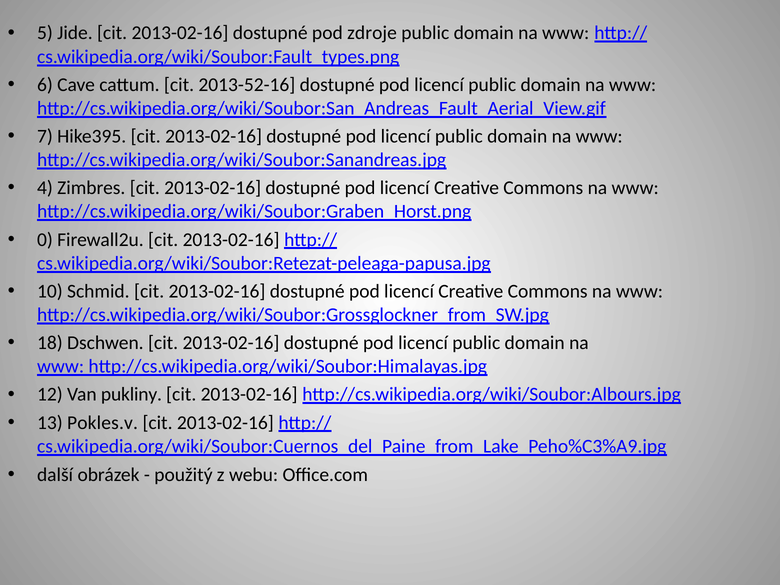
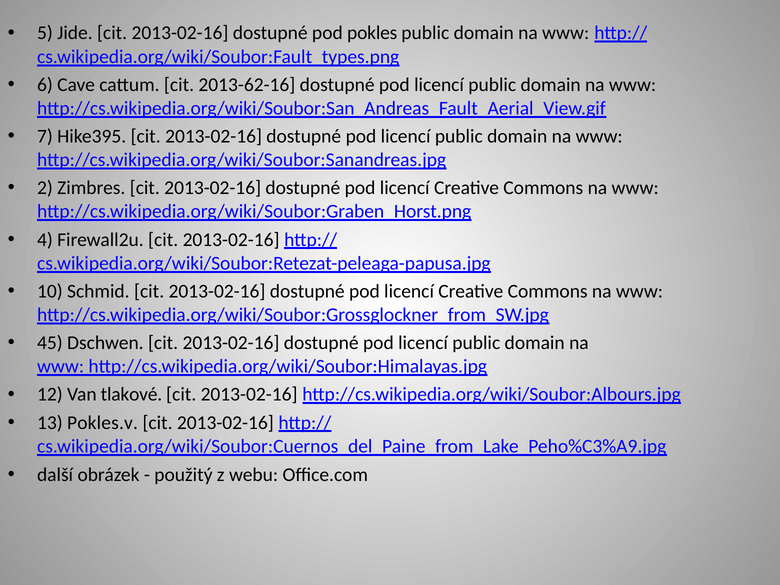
zdroje: zdroje -> pokles (372, 33)
2013-52-16: 2013-52-16 -> 2013-62-16 (247, 85)
4: 4 -> 2 (45, 188)
0: 0 -> 4 (45, 240)
18: 18 -> 45 (50, 343)
pukliny: pukliny -> tlakové (131, 395)
